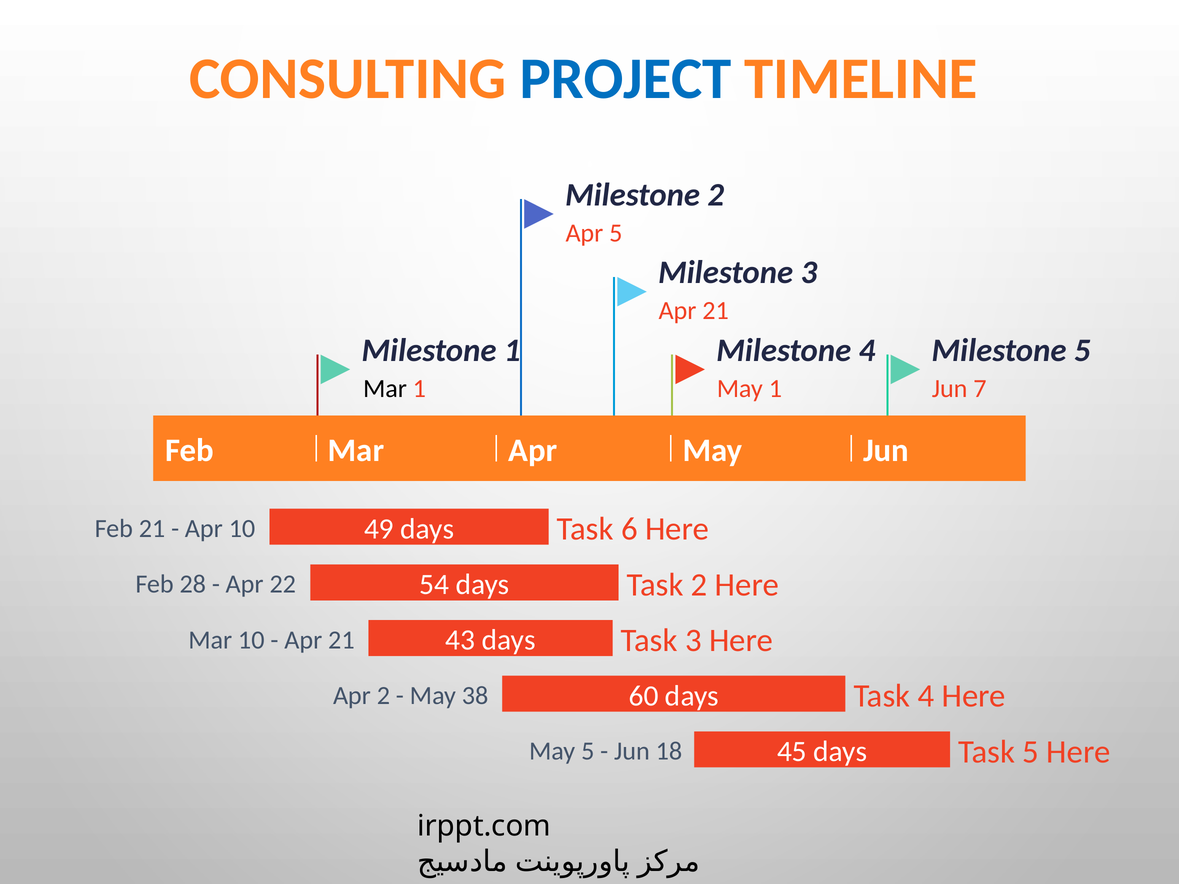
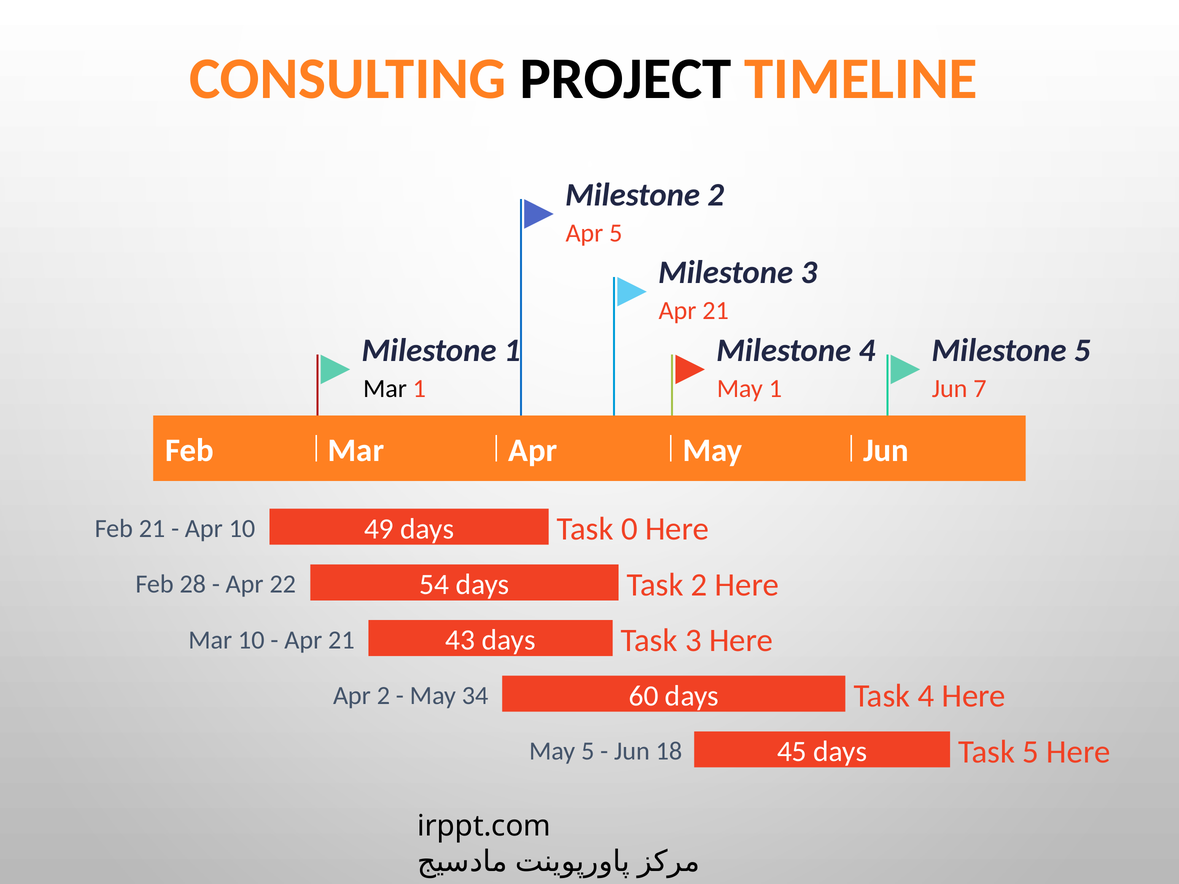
PROJECT colour: blue -> black (625, 79)
6: 6 -> 0 (629, 529)
38: 38 -> 34 (475, 696)
